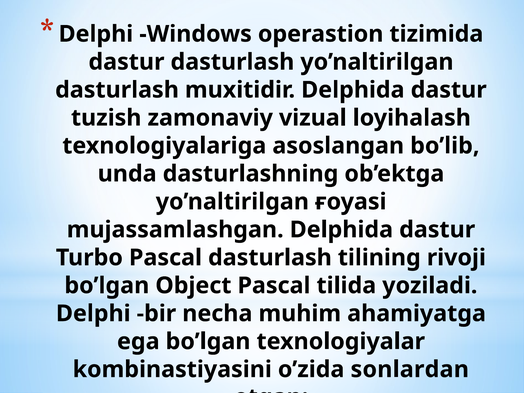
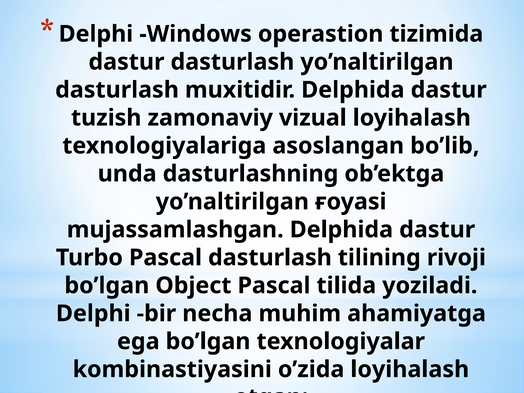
o’zida sonlardan: sonlardan -> loyihalash (410, 369)
